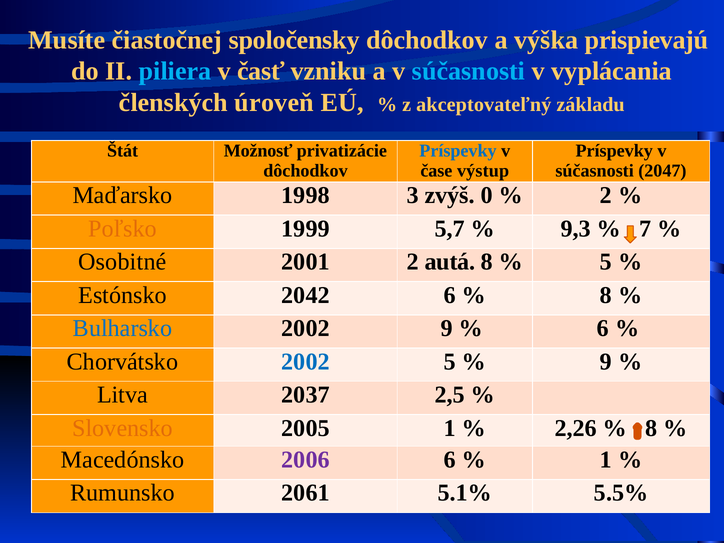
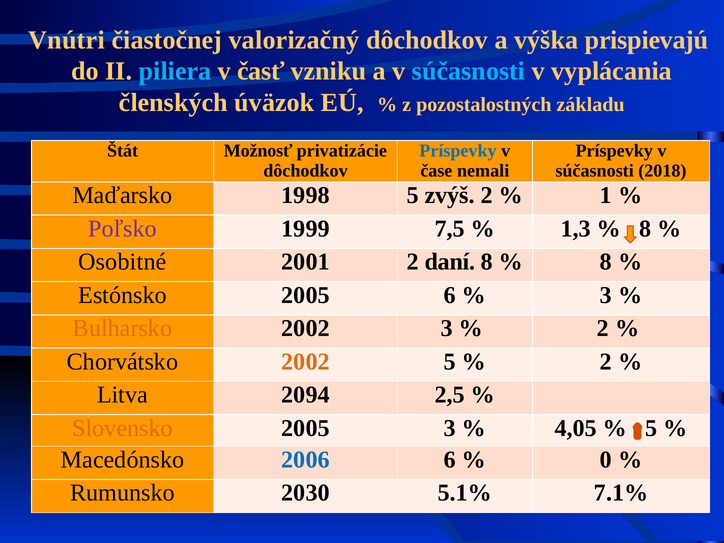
Musíte: Musíte -> Vnútri (67, 40)
spoločensky: spoločensky -> valorizačný (294, 40)
úroveň: úroveň -> úväzok (274, 103)
akceptovateľný: akceptovateľný -> pozostalostných (484, 105)
výstup: výstup -> nemali (483, 171)
2047: 2047 -> 2018 (662, 171)
1998 3: 3 -> 5 (413, 195)
zvýš 0: 0 -> 2 (487, 195)
2: 2 -> 1 (606, 195)
Poľsko colour: orange -> purple (123, 229)
5,7: 5,7 -> 7,5 (450, 229)
9,3: 9,3 -> 1,3 (576, 229)
7: 7 -> 8 (645, 229)
autá: autá -> daní (450, 262)
5: 5 -> 8 (606, 262)
Estónsko 2042: 2042 -> 2005 (306, 295)
8: 8 -> 3 (606, 295)
Bulharsko colour: blue -> orange (123, 328)
2002 9: 9 -> 3 (447, 328)
6: 6 -> 2 (603, 328)
2002 colour: blue -> orange (306, 362)
9: 9 -> 2 (606, 362)
2037: 2037 -> 2094 (306, 395)
2005 1: 1 -> 3 (450, 428)
2,26: 2,26 -> 4,05 (576, 428)
8: 8 -> 5 (651, 428)
2006 colour: purple -> blue (306, 460)
1: 1 -> 0 (606, 460)
2061: 2061 -> 2030 (306, 493)
5.5%: 5.5% -> 7.1% (621, 493)
